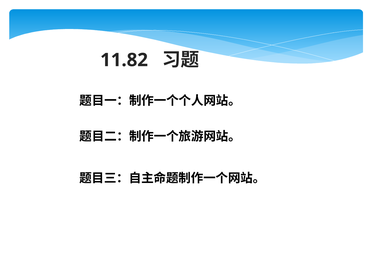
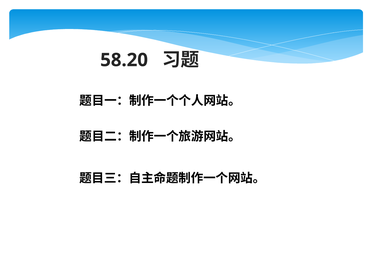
11.82: 11.82 -> 58.20 (124, 60)
